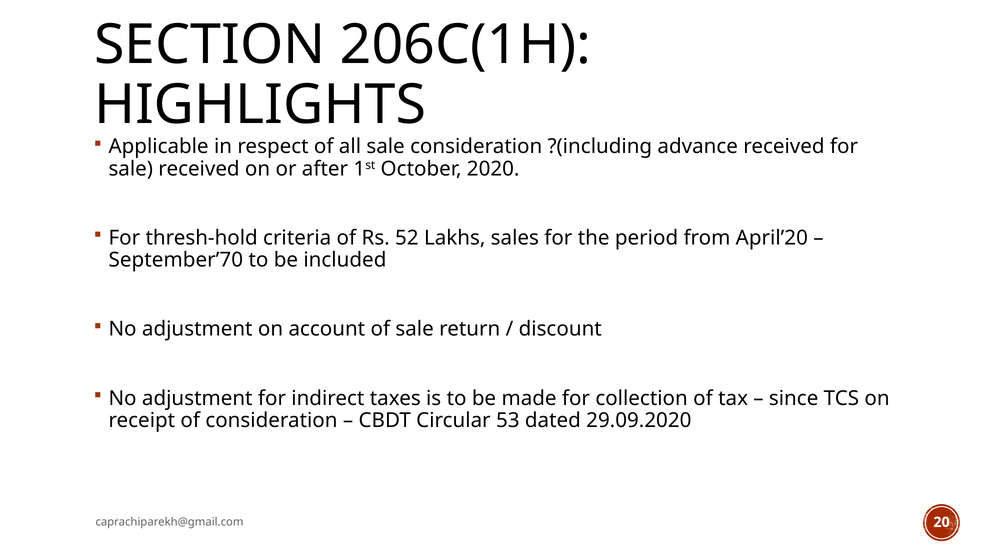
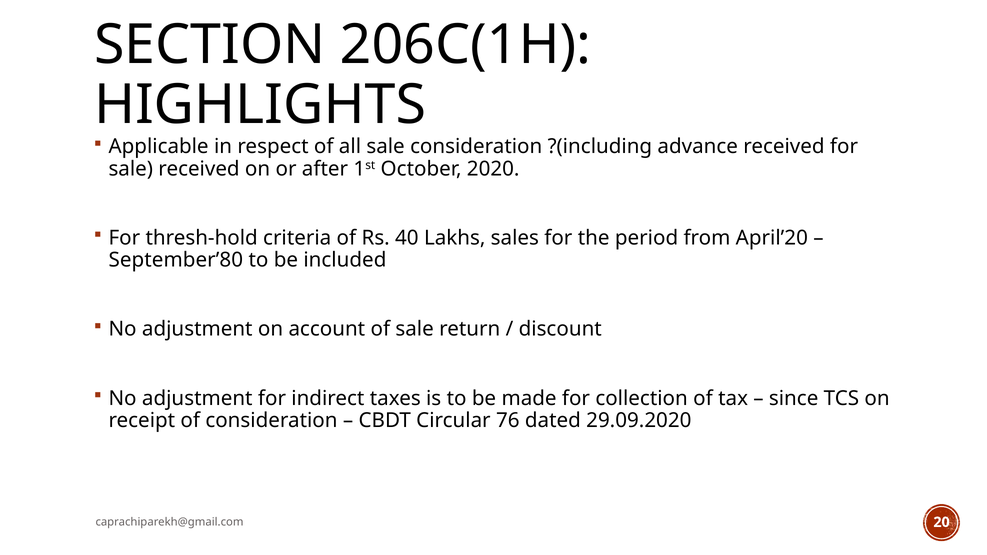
52: 52 -> 40 (407, 238)
September’70: September’70 -> September’80 (176, 260)
53: 53 -> 76 (508, 421)
